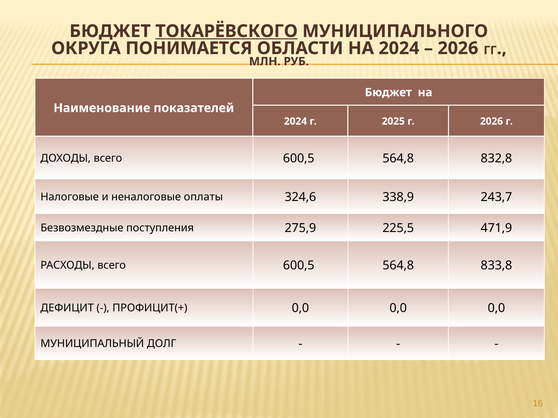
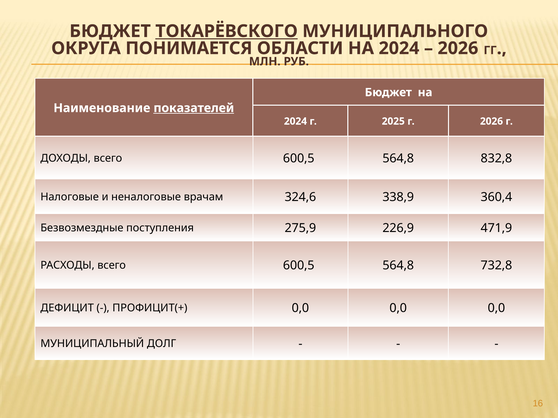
показателей underline: none -> present (194, 108)
оплаты: оплаты -> врачам (204, 197)
243,7: 243,7 -> 360,4 (496, 197)
225,5: 225,5 -> 226,9 (398, 228)
833,8: 833,8 -> 732,8 (496, 266)
